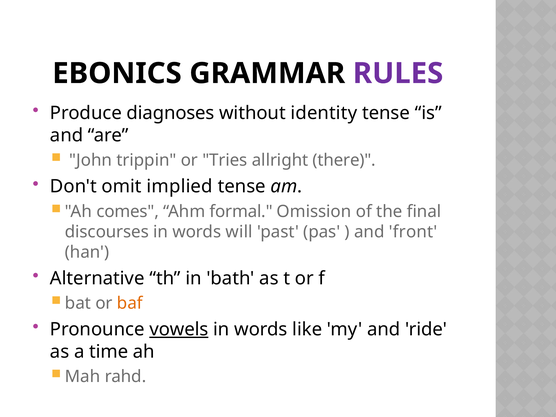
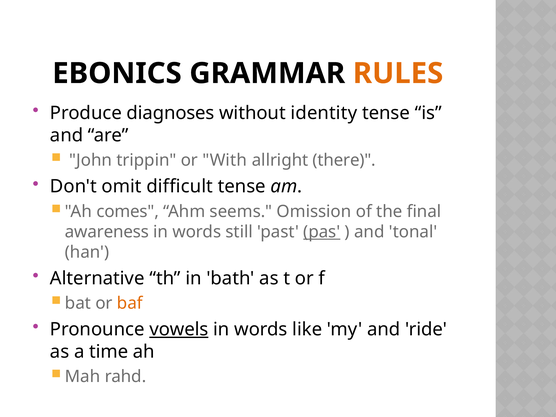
RULES colour: purple -> orange (398, 73)
Tries: Tries -> With (225, 160)
implied: implied -> difficult (180, 186)
formal: formal -> seems (241, 211)
discourses: discourses -> awareness (107, 232)
will: will -> still (239, 232)
pas underline: none -> present (322, 232)
front: front -> tonal (413, 232)
